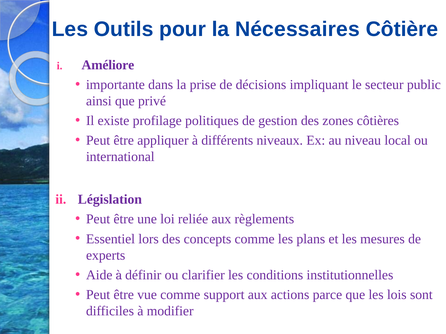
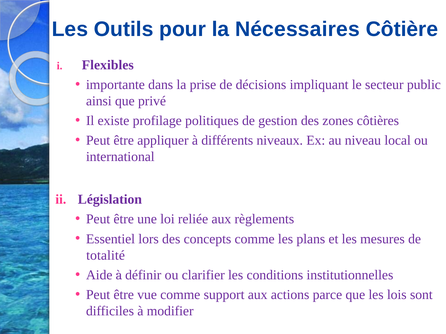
Améliore: Améliore -> Flexibles (108, 65)
experts: experts -> totalité (106, 256)
